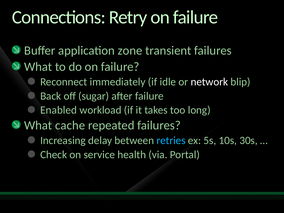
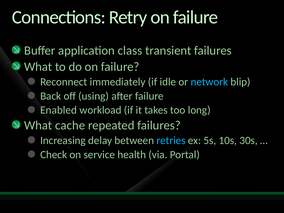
zone: zone -> class (130, 51)
network colour: white -> light blue (209, 82)
sugar: sugar -> using (94, 96)
